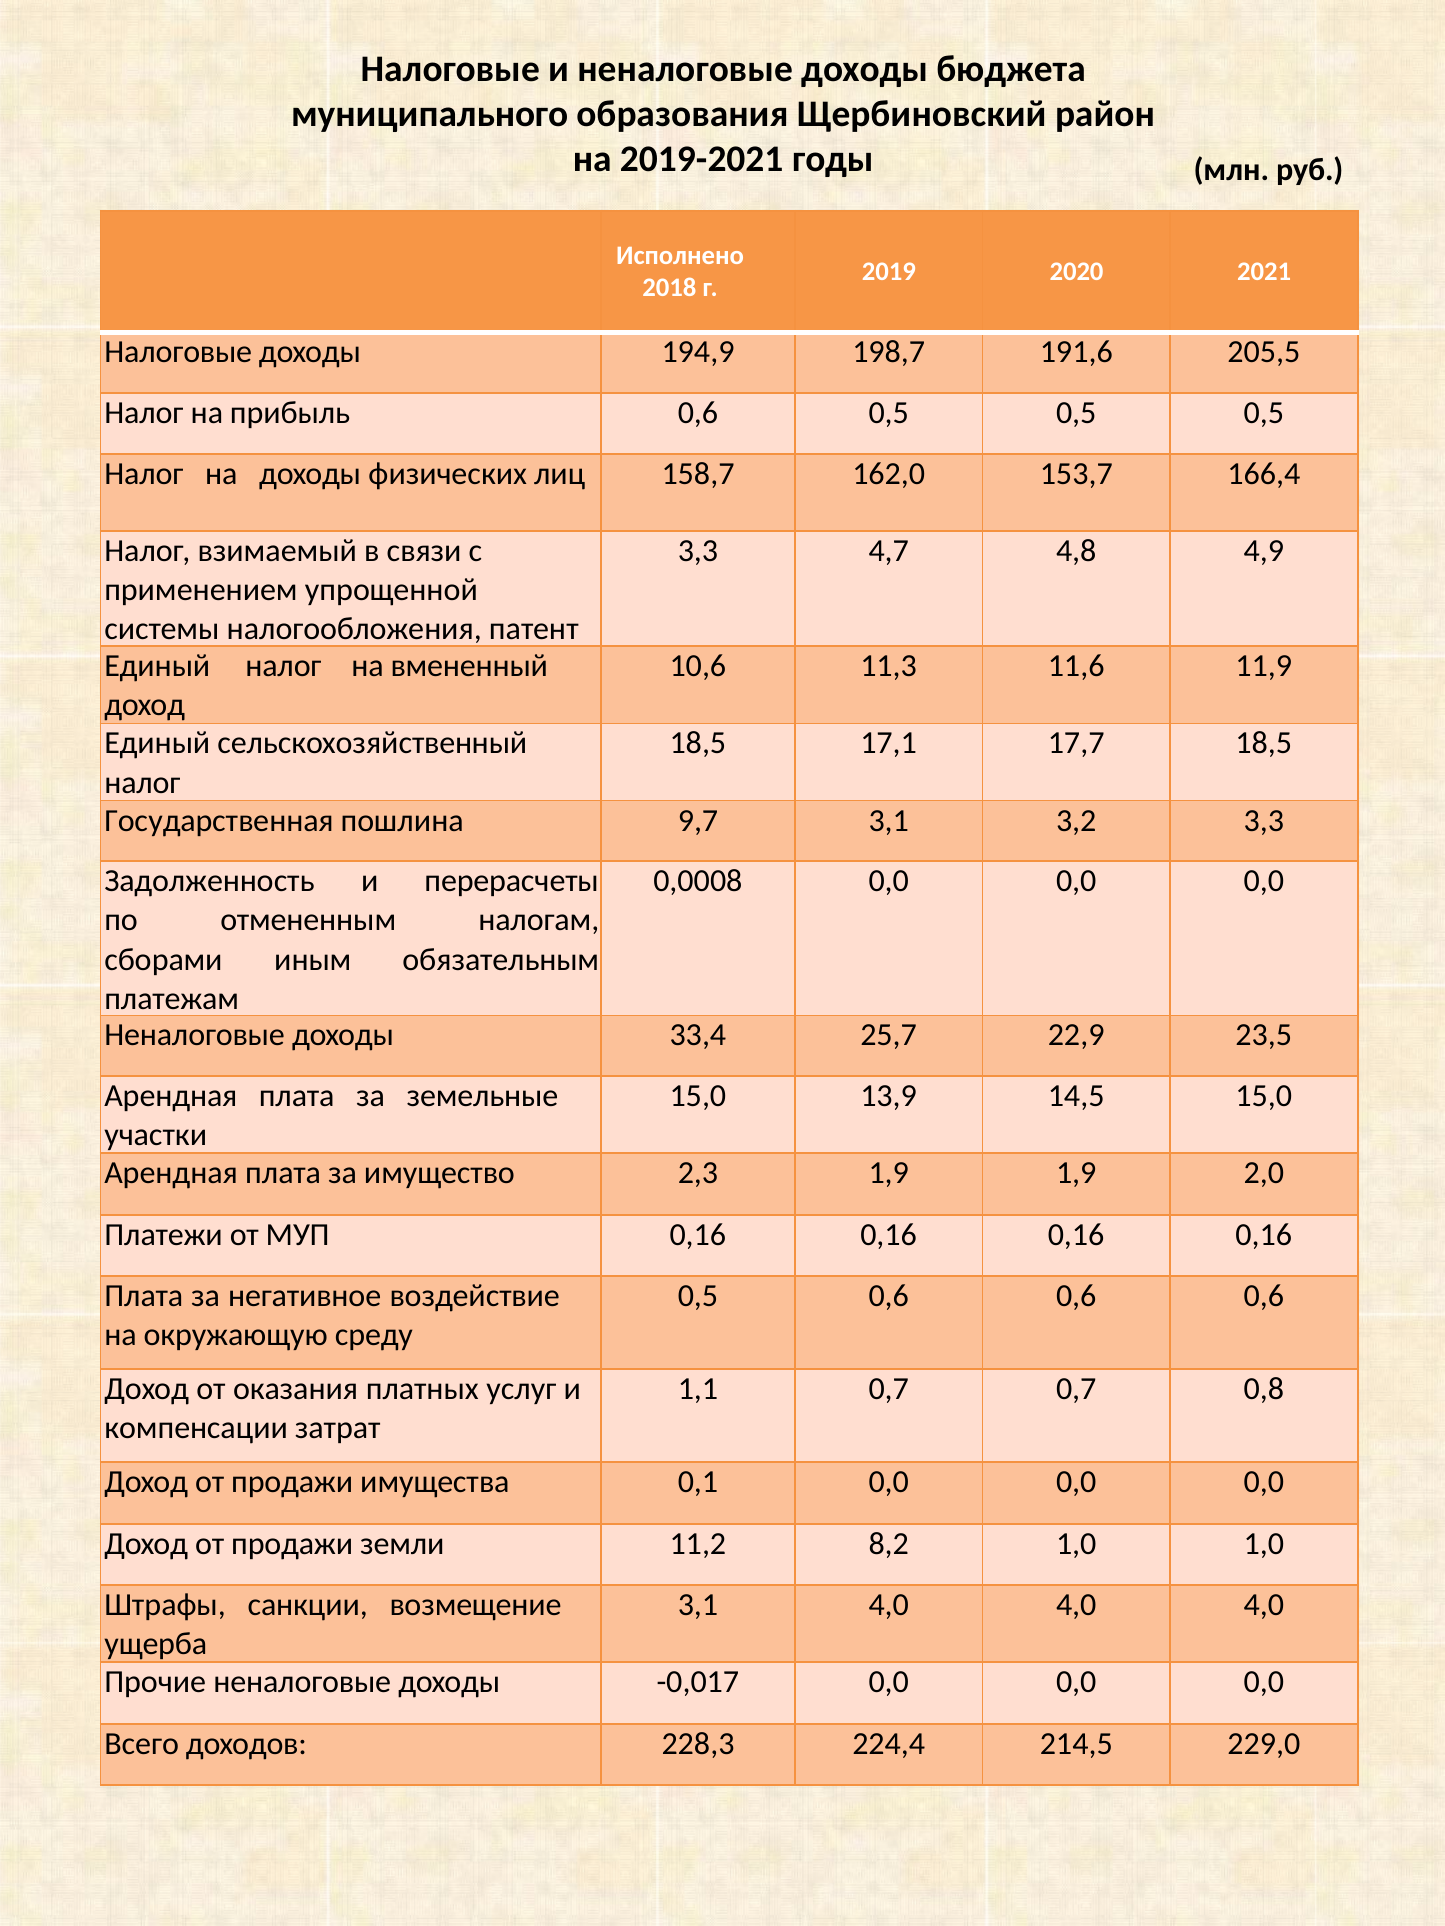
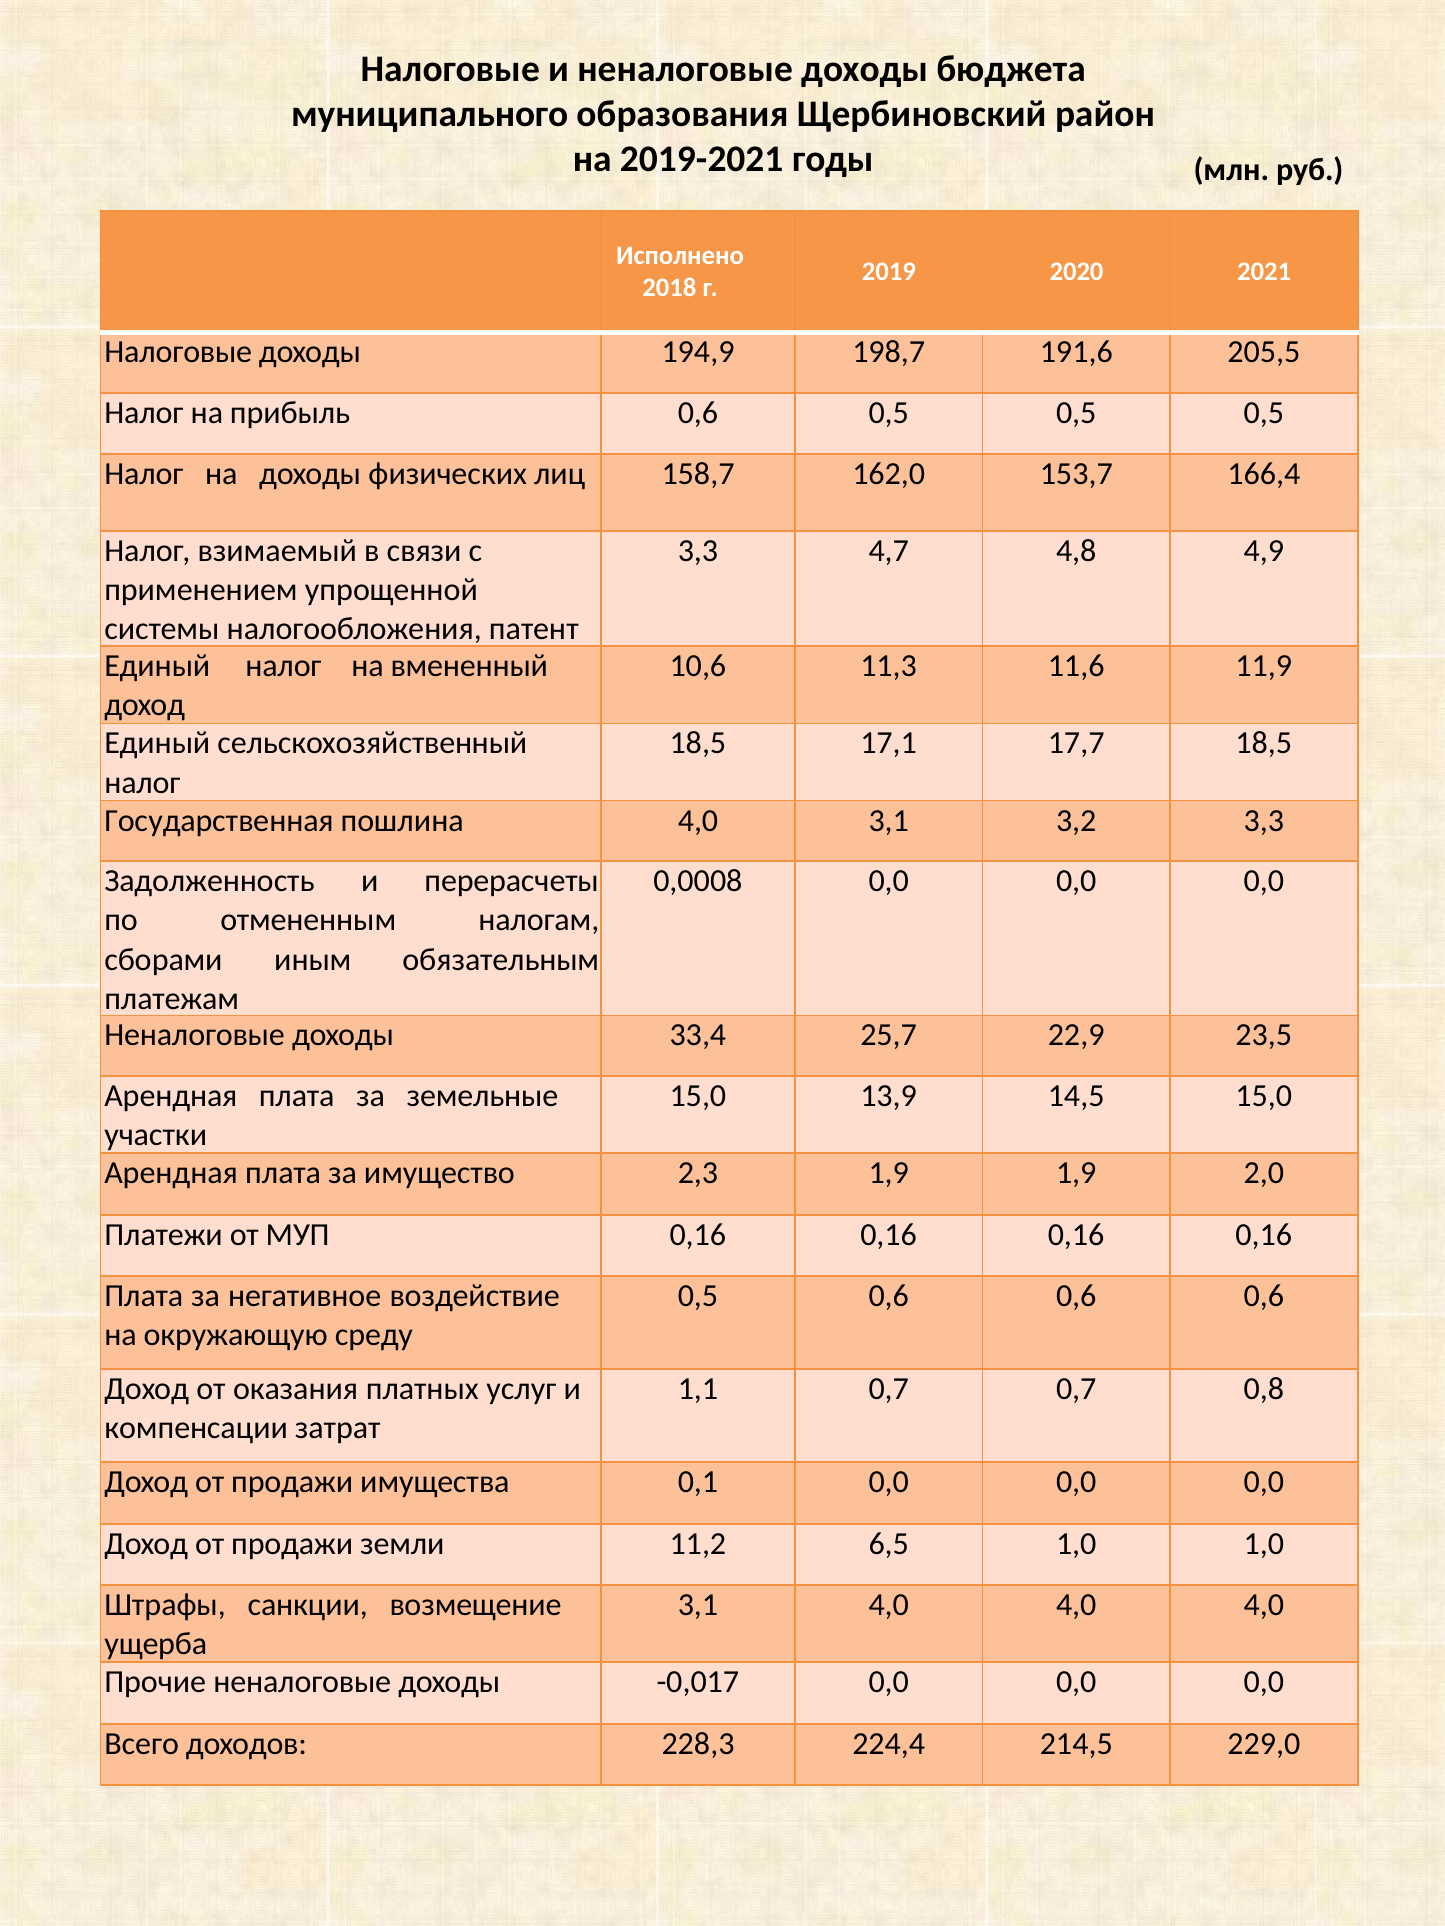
пошлина 9,7: 9,7 -> 4,0 (698, 821)
8,2: 8,2 -> 6,5 (889, 1545)
